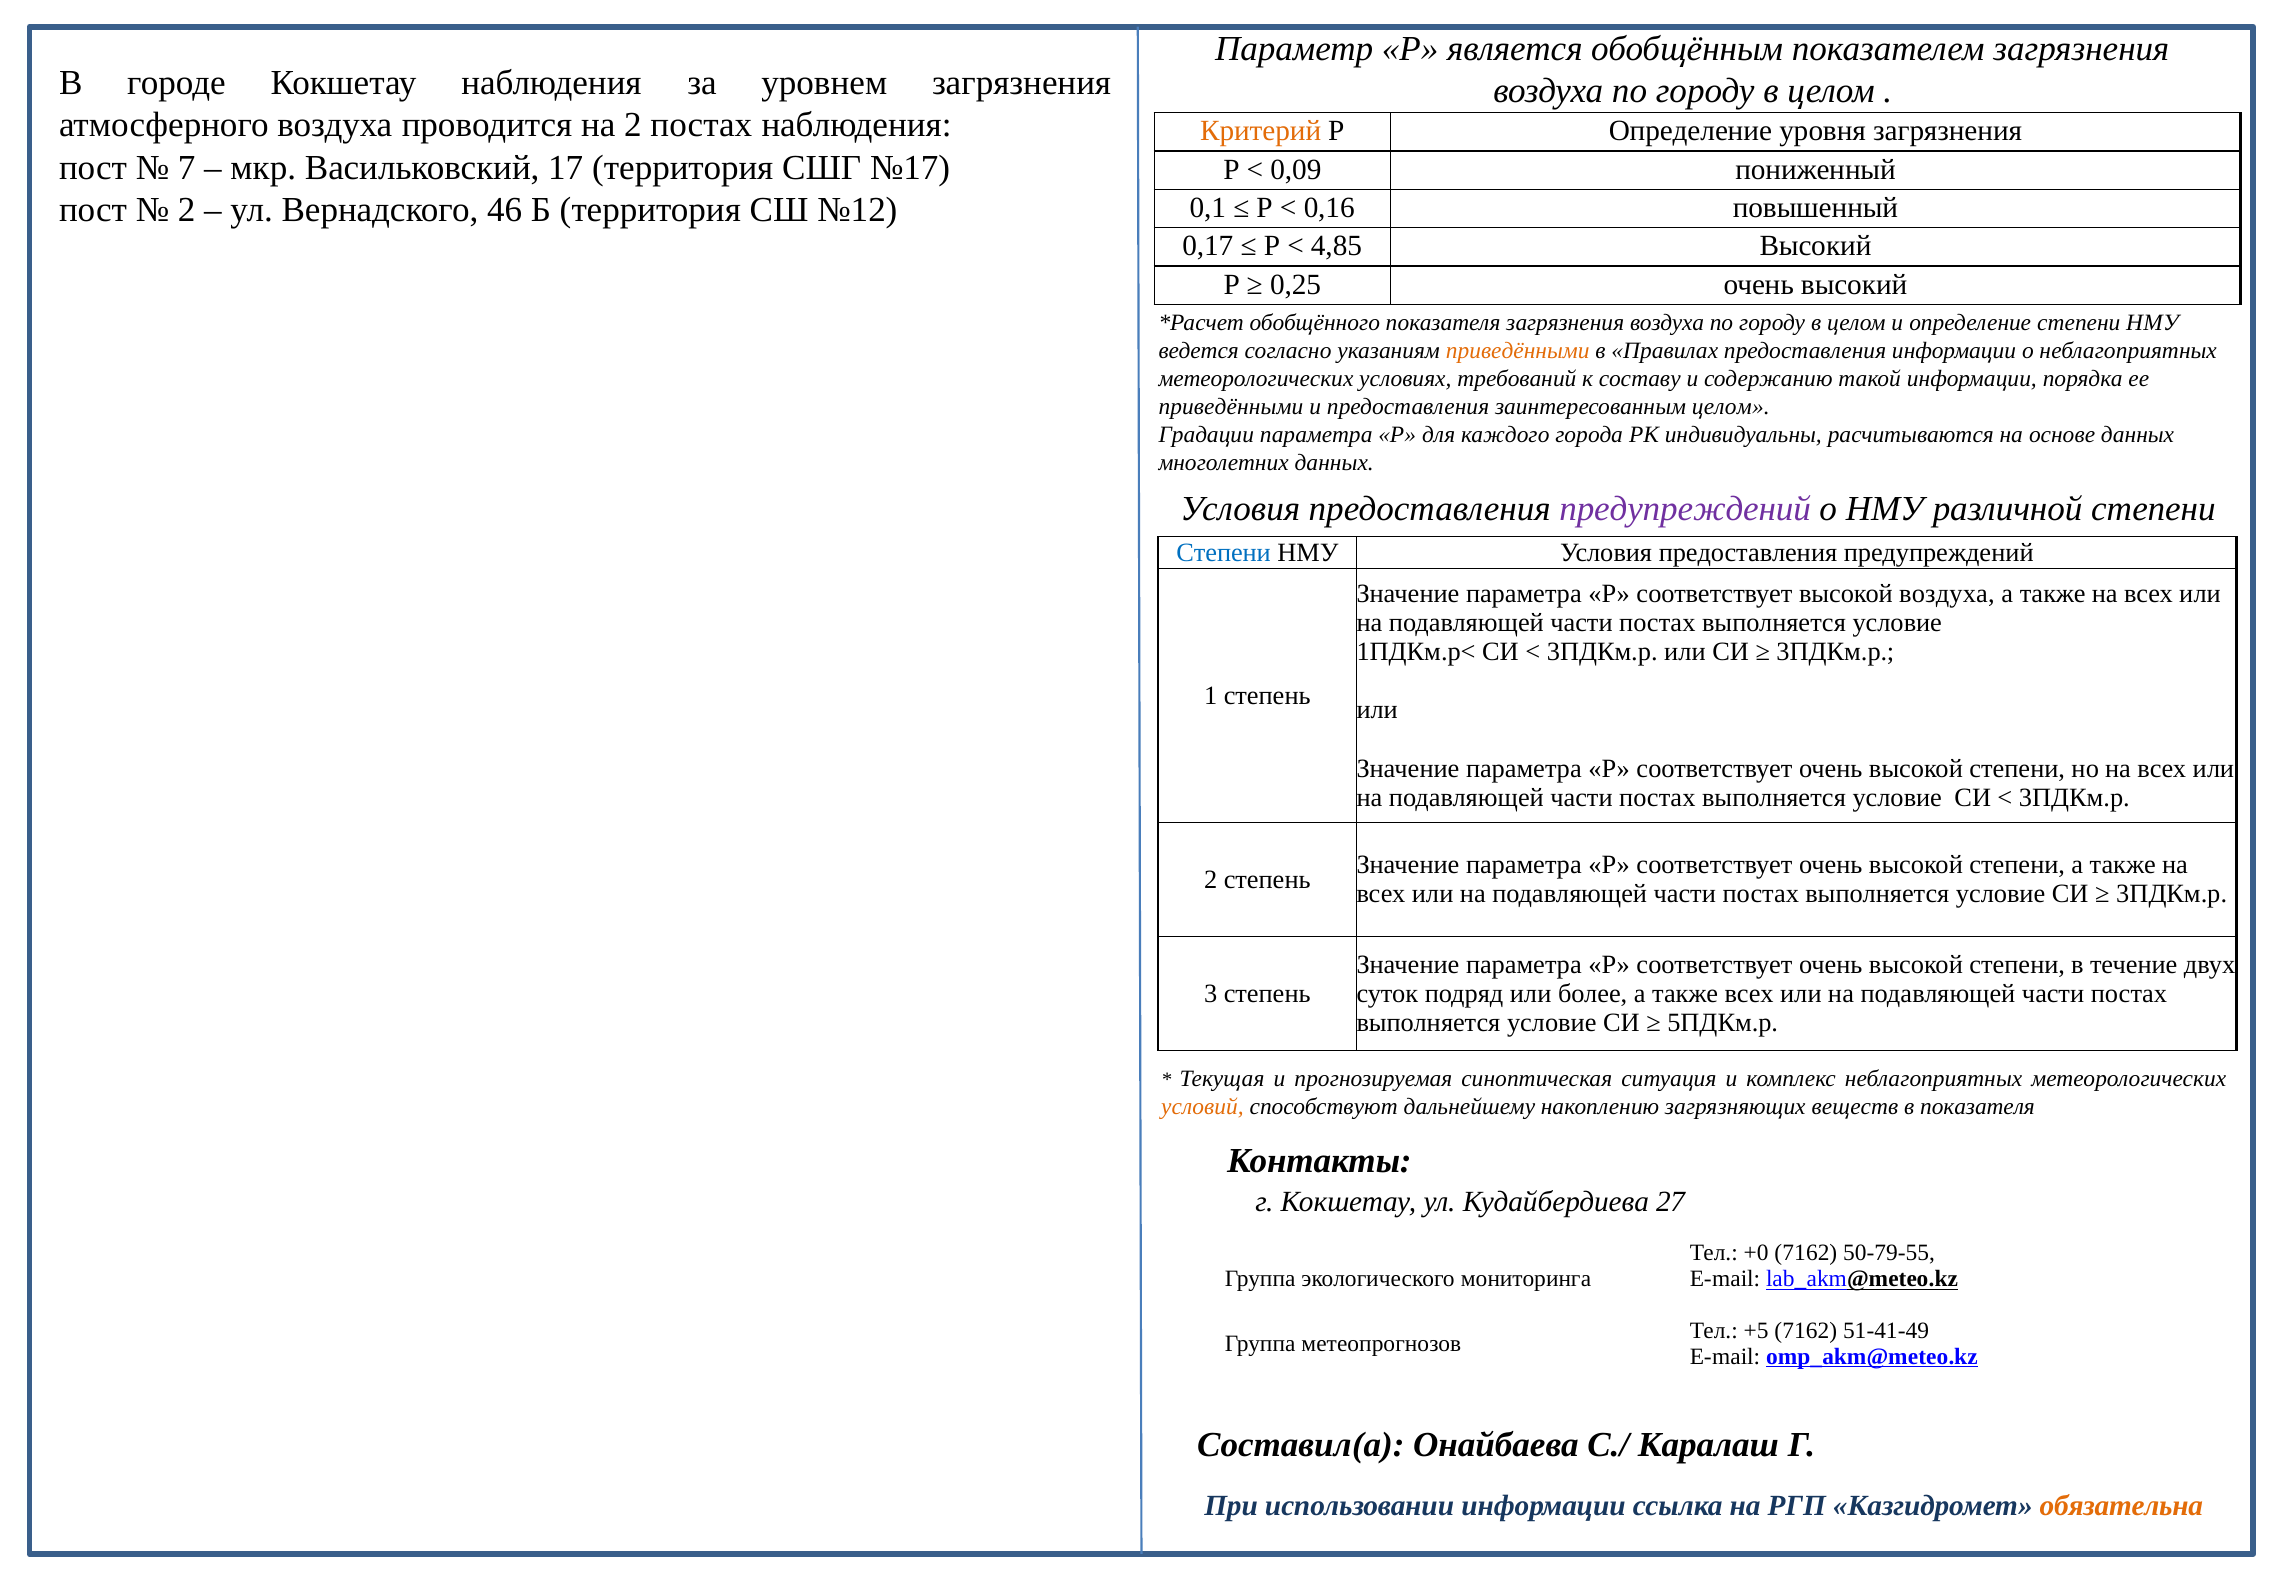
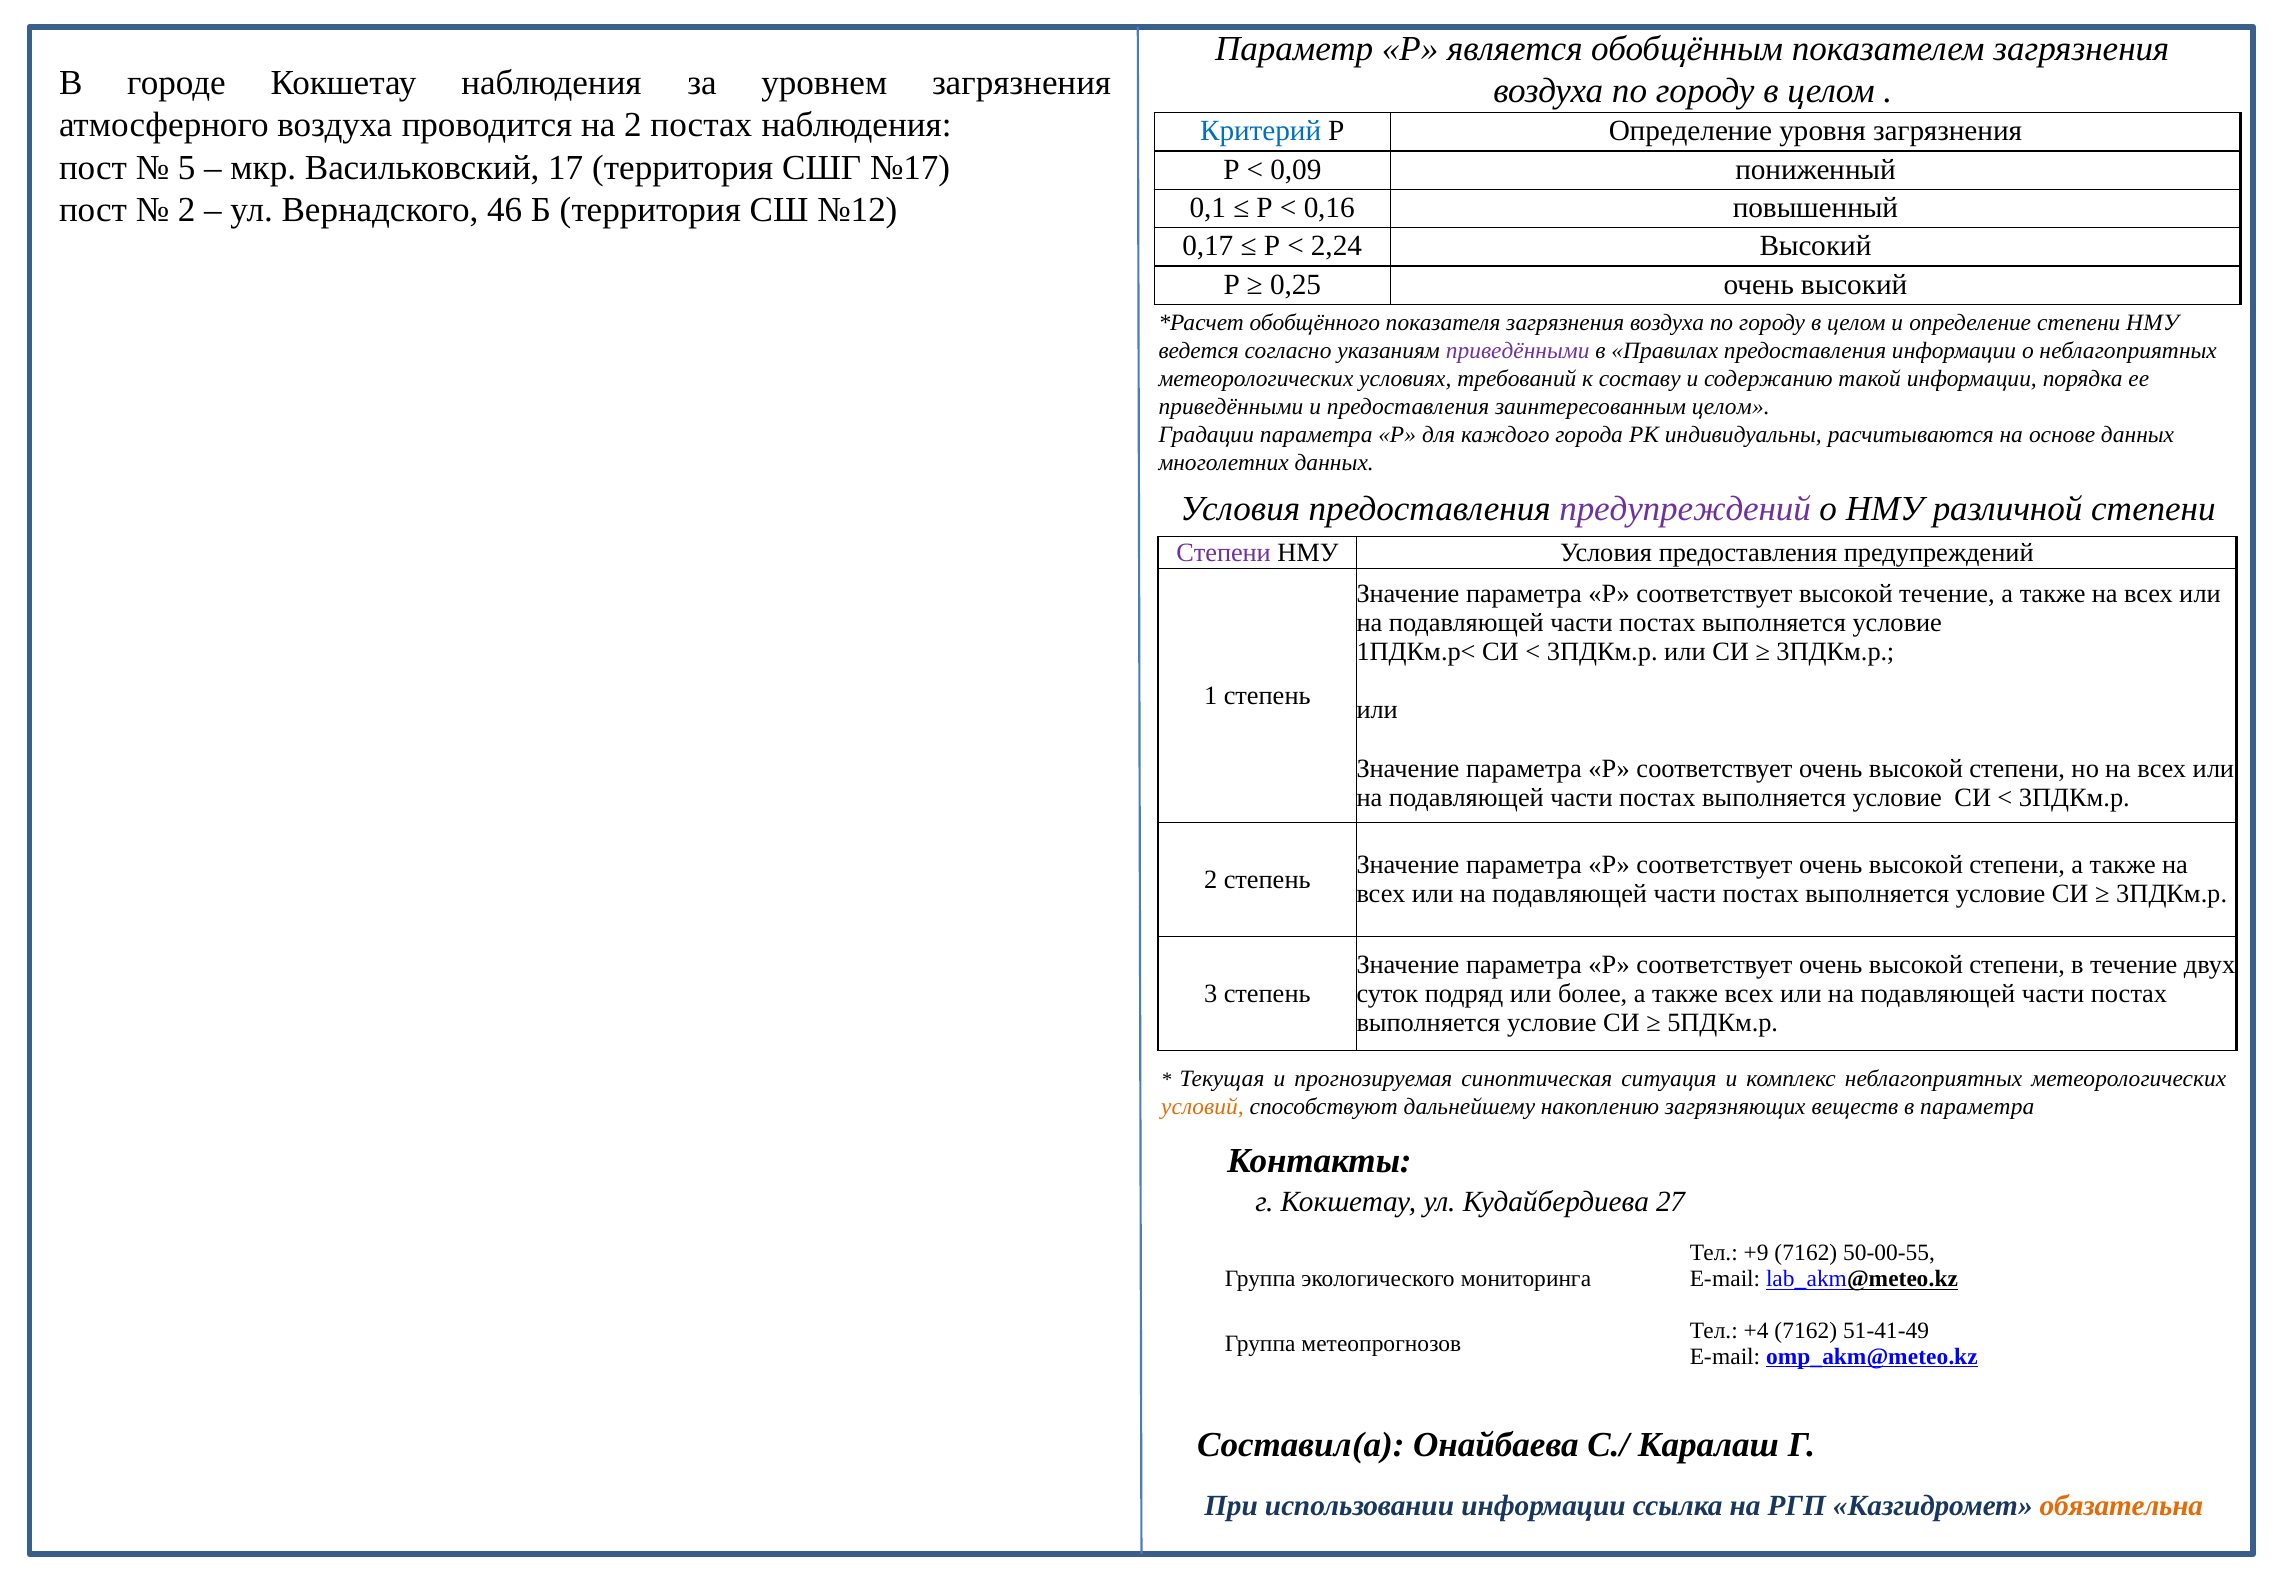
Критерий colour: orange -> blue (1261, 131)
7: 7 -> 5 (187, 167)
4,85: 4,85 -> 2,24 (1336, 246)
приведёнными colour: orange -> purple (1518, 351)
Степени colour: blue -> purple (1224, 553)
высокой воздуха: воздуха -> течение (1947, 593)
в показателя: показателя -> параметра (1977, 1106)
+0: +0 -> +9 (1756, 1253)
50-79-55: 50-79-55 -> 50-00-55 (1889, 1253)
+5: +5 -> +4 (1756, 1330)
